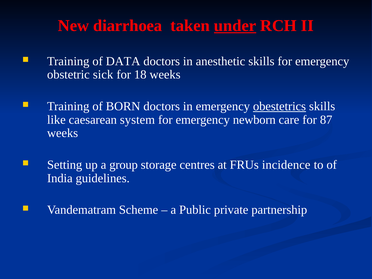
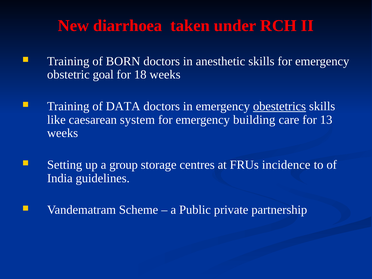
under underline: present -> none (235, 26)
DATA: DATA -> BORN (123, 61)
sick: sick -> goal (103, 75)
BORN: BORN -> DATA (123, 106)
newborn: newborn -> building (254, 120)
87: 87 -> 13 (326, 120)
